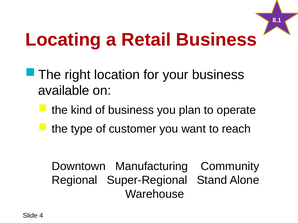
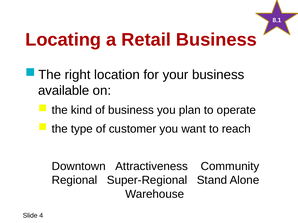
Manufacturing: Manufacturing -> Attractiveness (152, 167)
